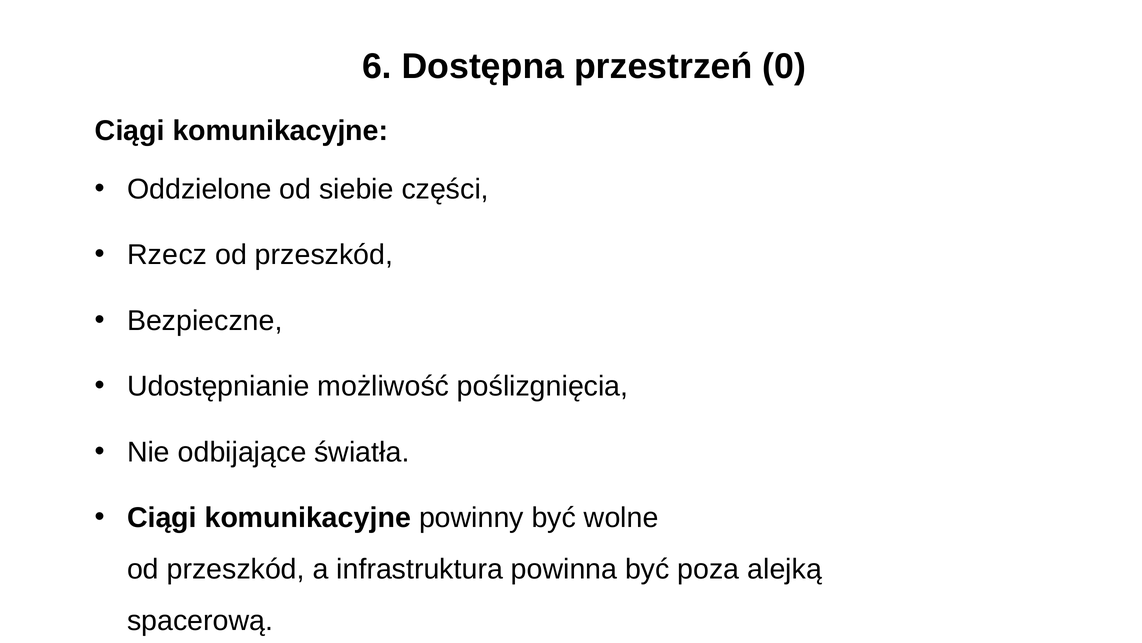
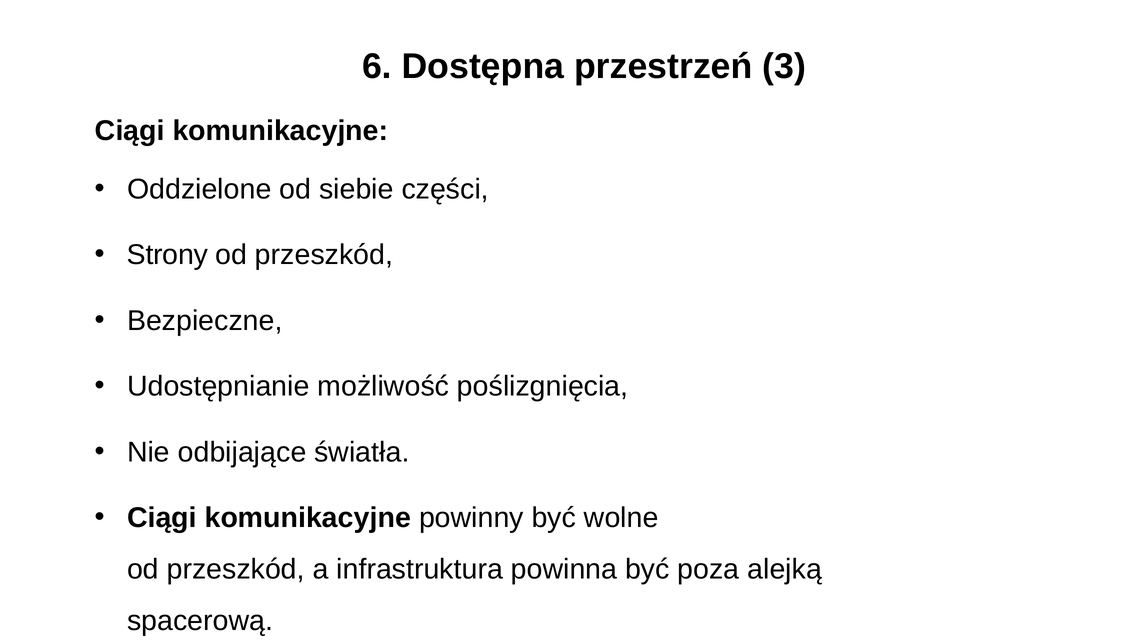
0: 0 -> 3 (784, 66)
Rzecz: Rzecz -> Strony (167, 255)
